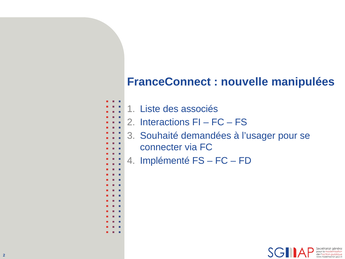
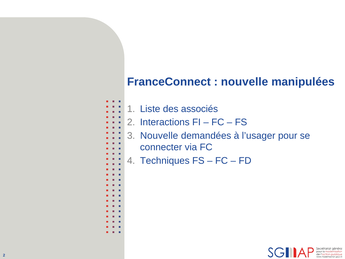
Souhaité: Souhaité -> Nouvelle (159, 136)
Implémenté: Implémenté -> Techniques (165, 161)
